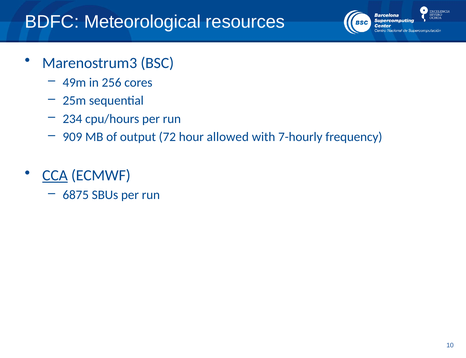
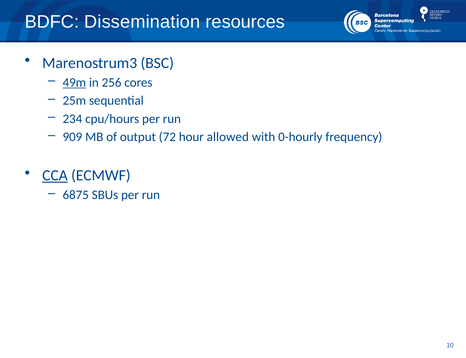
Meteorological: Meteorological -> Dissemination (142, 22)
49m underline: none -> present (74, 82)
7-hourly: 7-hourly -> 0-hourly (300, 137)
